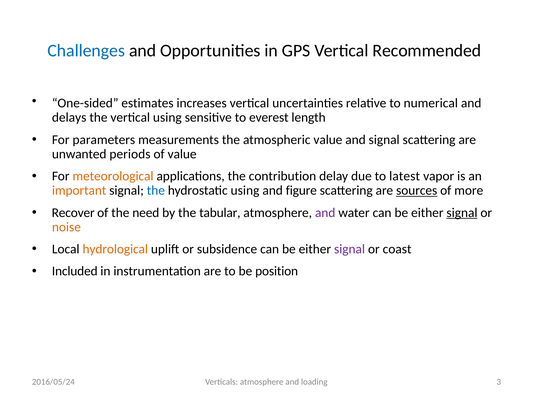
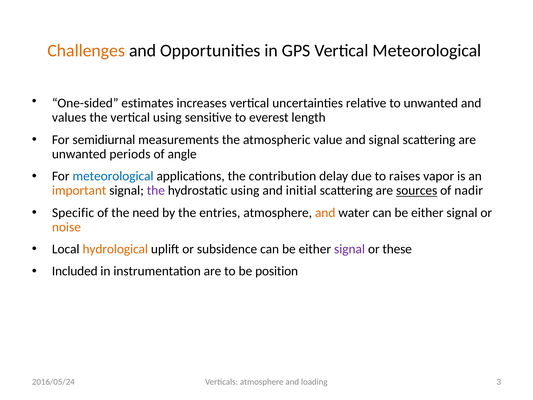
Challenges colour: blue -> orange (86, 51)
Vertical Recommended: Recommended -> Meteorological (427, 51)
to numerical: numerical -> unwanted (431, 103)
delays: delays -> values (69, 117)
parameters: parameters -> semidiurnal (104, 140)
of value: value -> angle (182, 154)
meteorological colour: orange -> blue (113, 176)
latest: latest -> raises (405, 176)
the colour: blue -> purple (156, 190)
figure: figure -> initial (301, 190)
more: more -> nadir (469, 190)
Recover: Recover -> Specific (73, 212)
tabular: tabular -> entries (220, 212)
and colour: purple -> orange (325, 212)
signal underline: present -> none (462, 212)
coast: coast -> these (397, 249)
